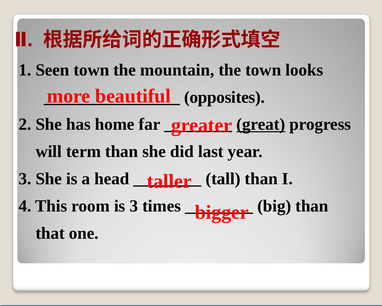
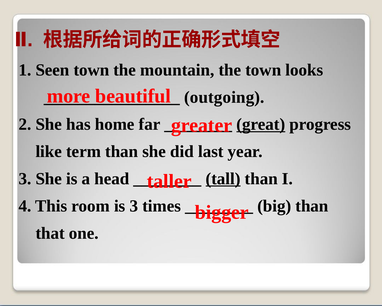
opposites: opposites -> outgoing (224, 97)
will: will -> like (49, 151)
tall underline: none -> present (223, 179)
